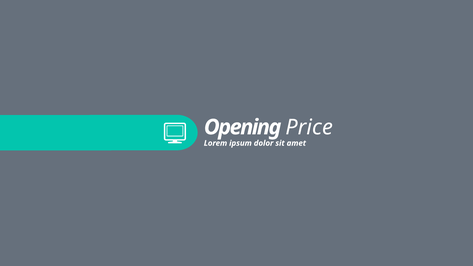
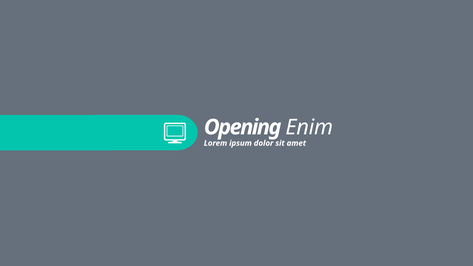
Price: Price -> Enim (309, 127)
